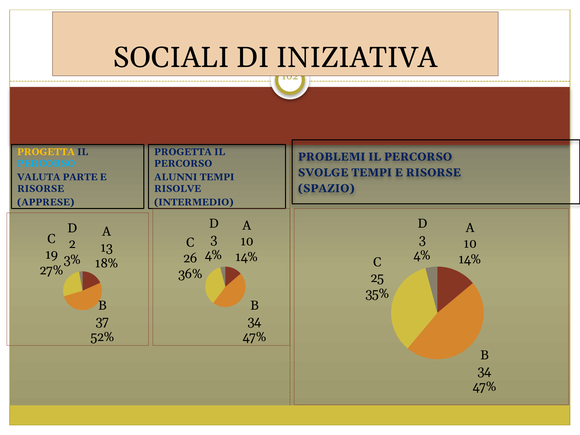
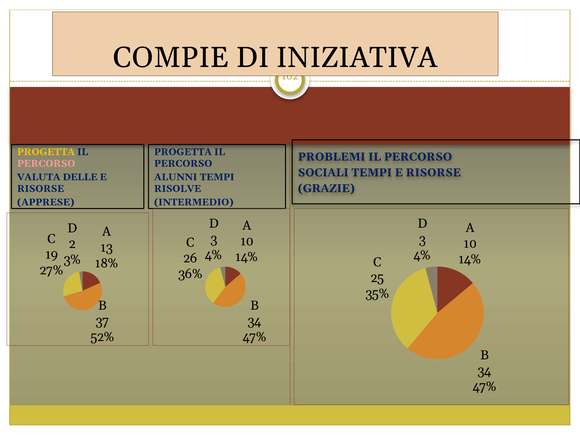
SOCIALI: SOCIALI -> COMPIE (171, 58)
PERCORSO colour: light blue -> pink (46, 164)
SVOLGE: SVOLGE -> SOCIALI (323, 173)
PARTE: PARTE -> DELLE (80, 177)
SPAZIO: SPAZIO -> GRAZIE (326, 188)
